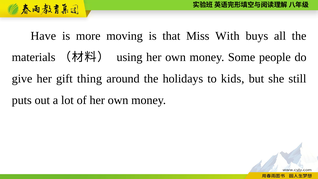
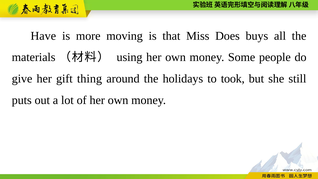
With: With -> Does (228, 36)
kids: kids -> took (233, 79)
